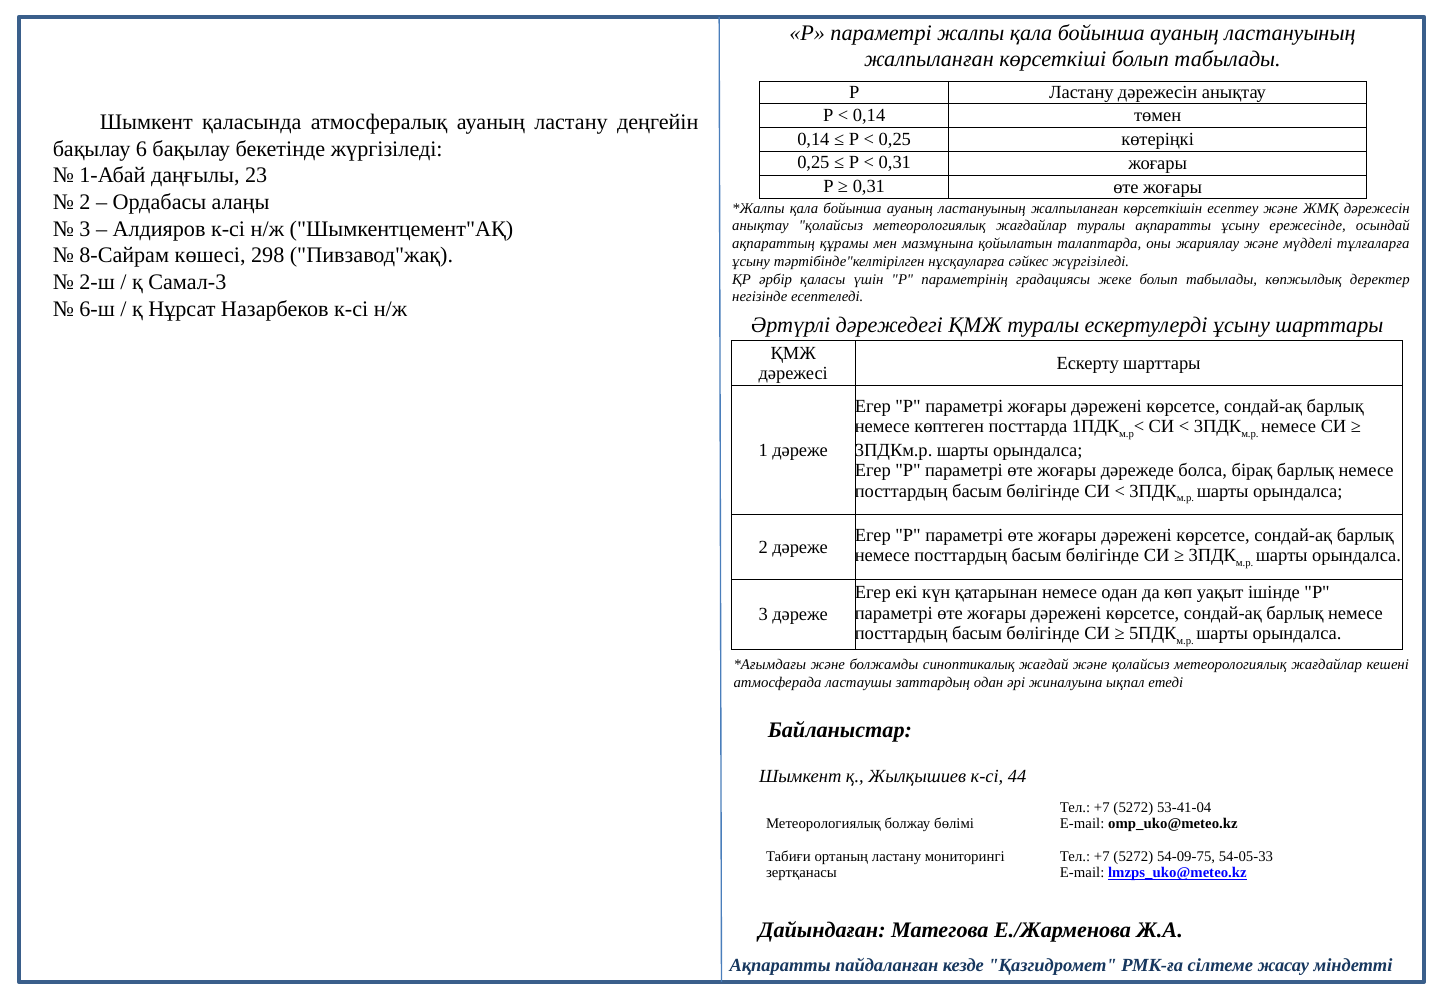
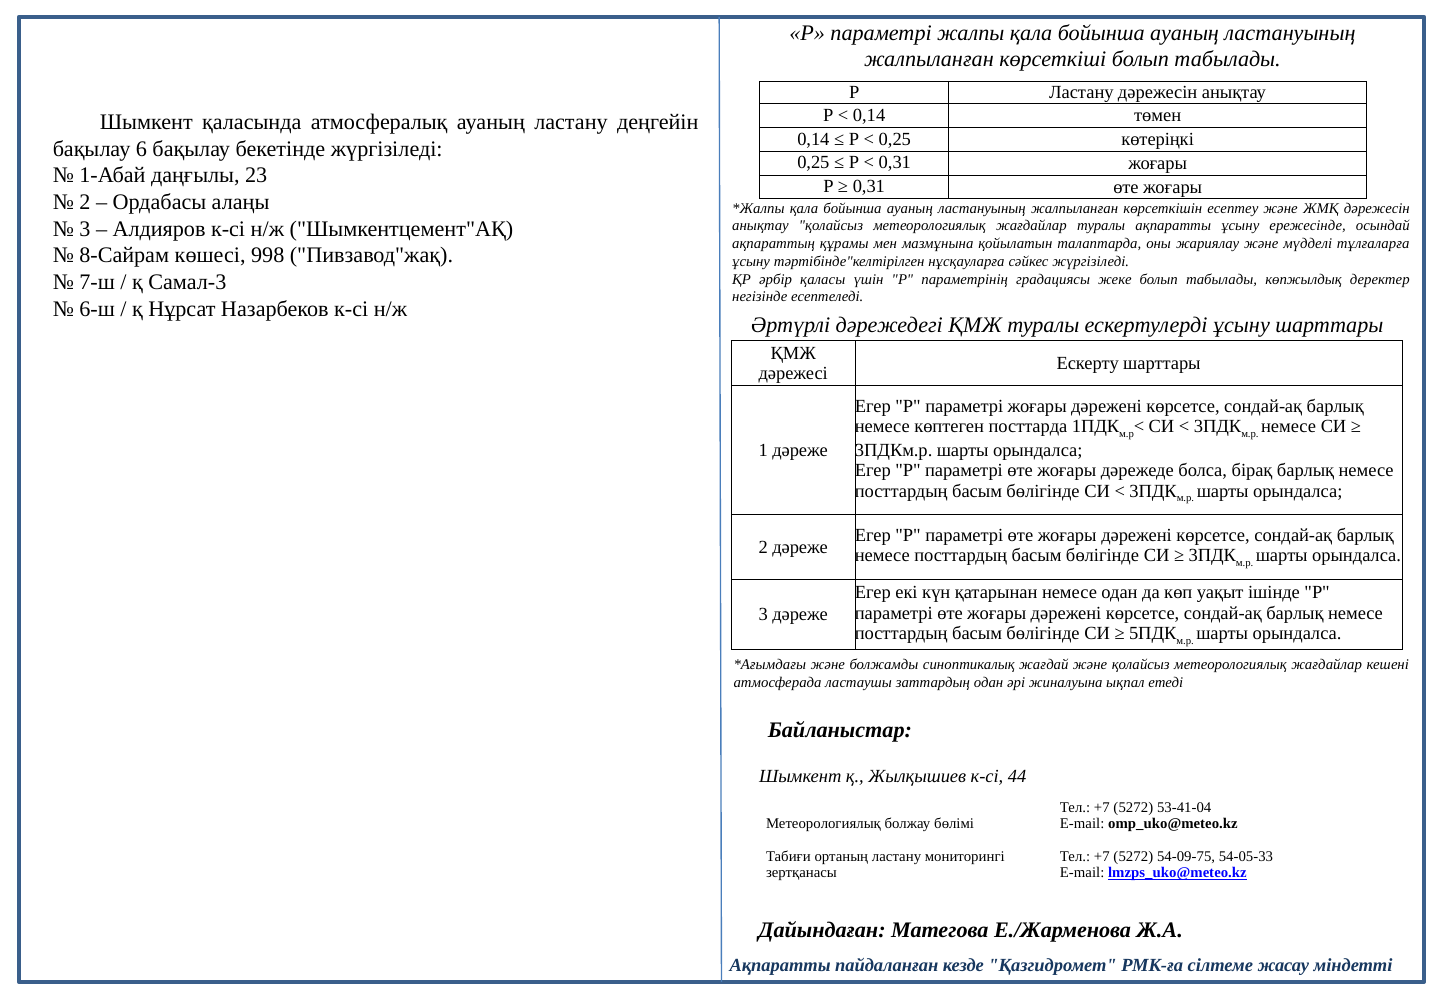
298: 298 -> 998 (268, 255)
2-ш: 2-ш -> 7-ш (97, 282)
